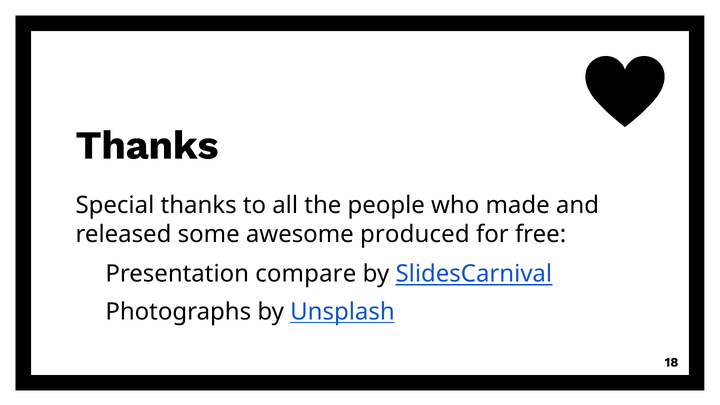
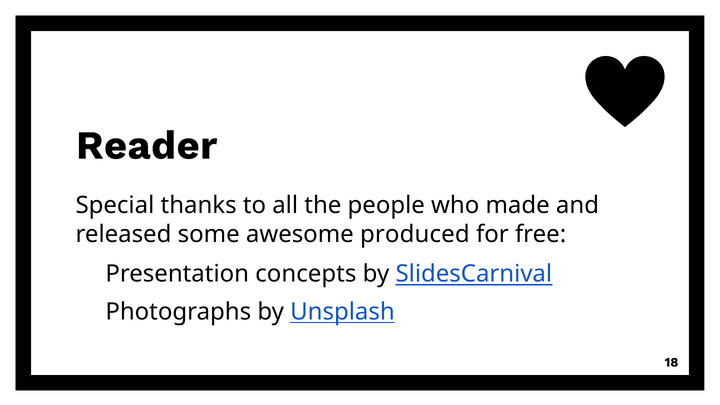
Thanks: Thanks -> Reader (147, 145)
compare: compare -> concepts (306, 274)
